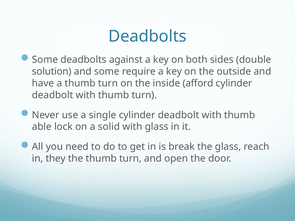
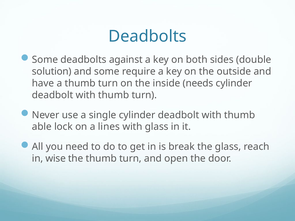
afford: afford -> needs (198, 83)
solid: solid -> lines (109, 127)
they: they -> wise (56, 159)
